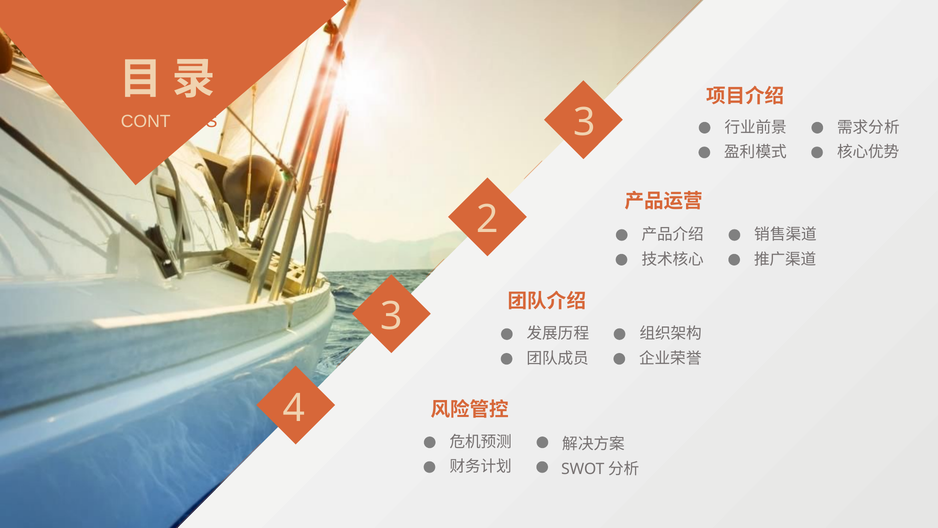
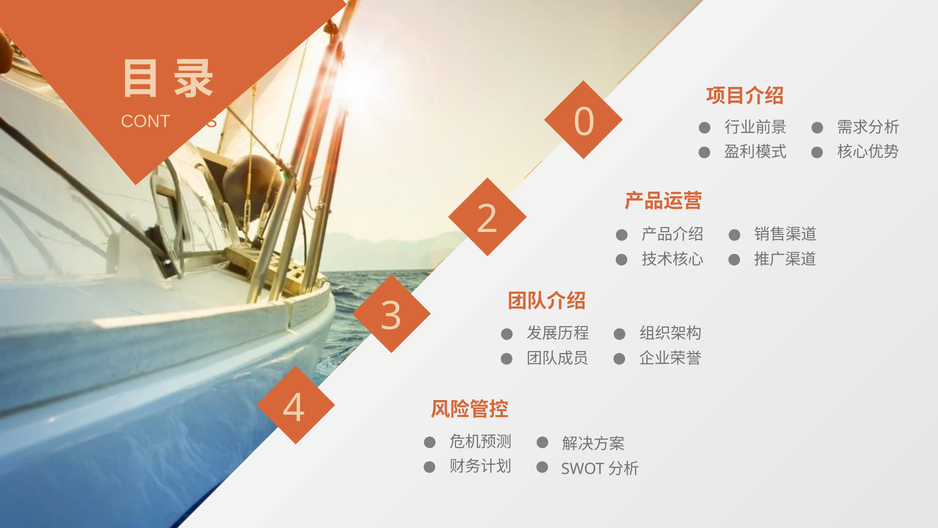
CONTENTS 3: 3 -> 0 (584, 122)
